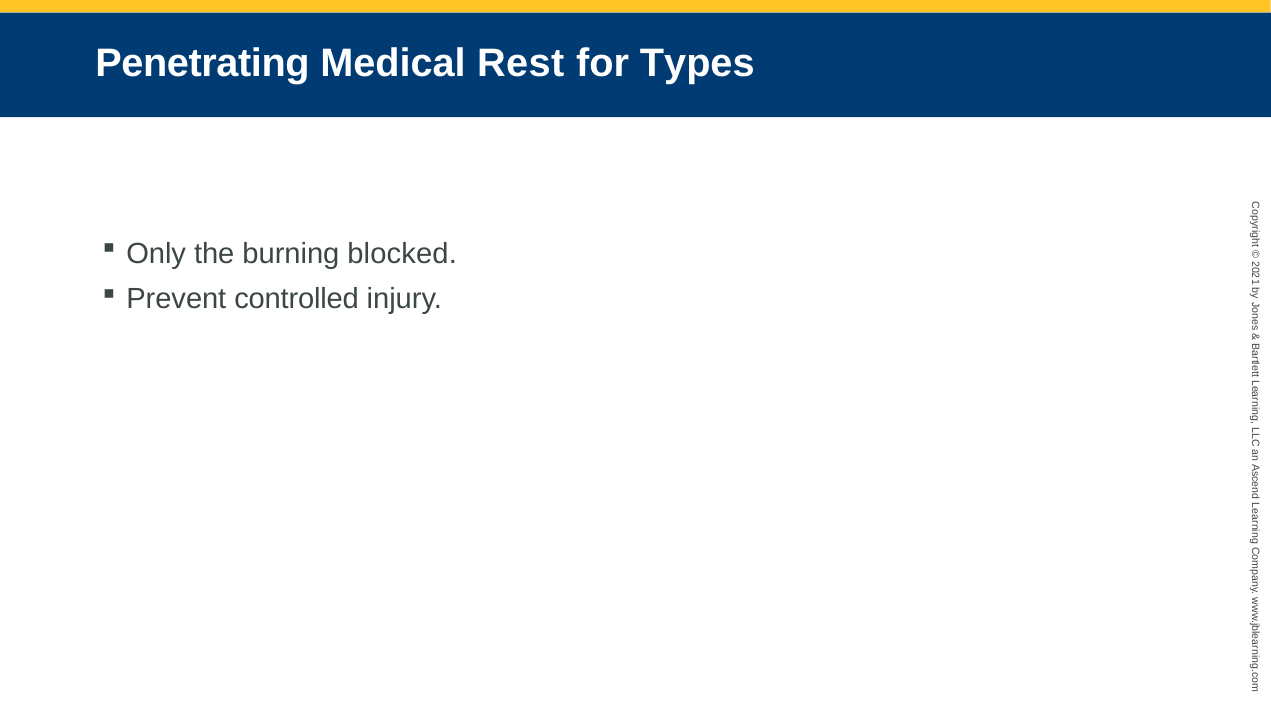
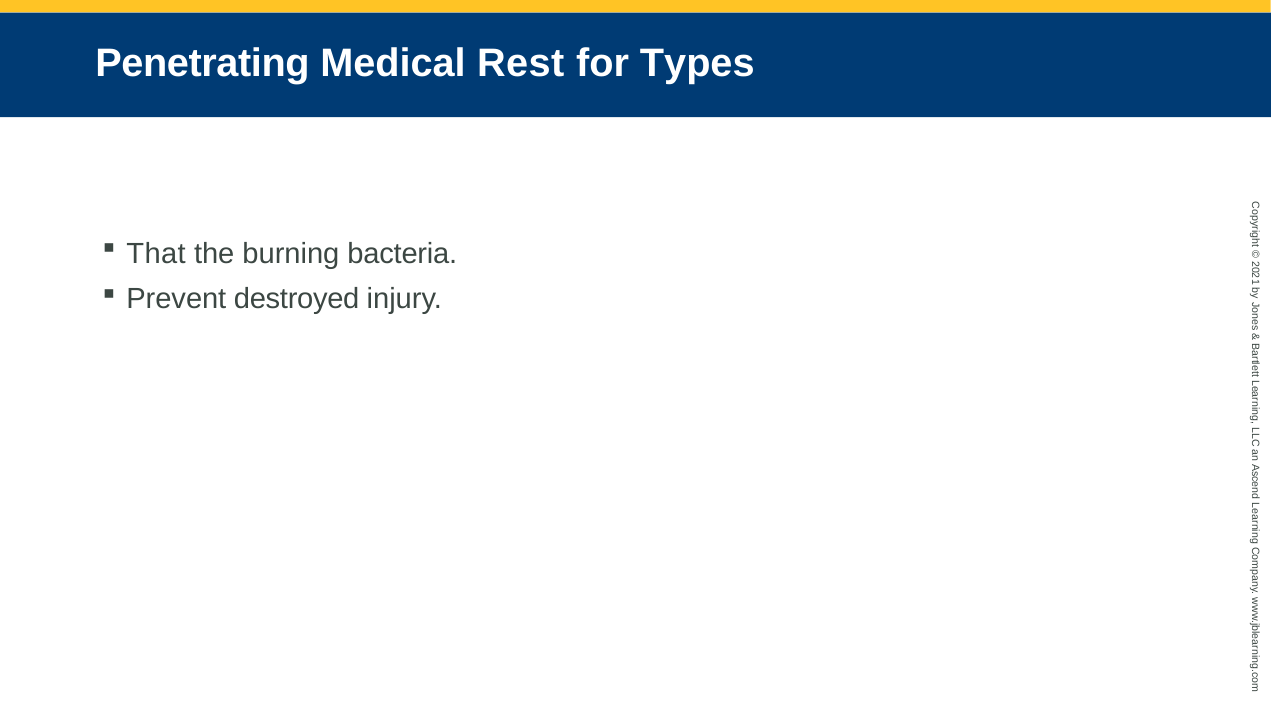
Only: Only -> That (156, 254)
blocked: blocked -> bacteria (402, 254)
controlled: controlled -> destroyed (297, 299)
